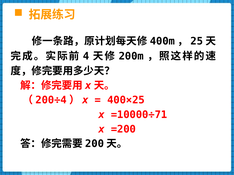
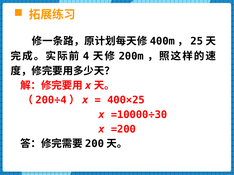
=10000÷71: =10000÷71 -> =10000÷30 (139, 115)
